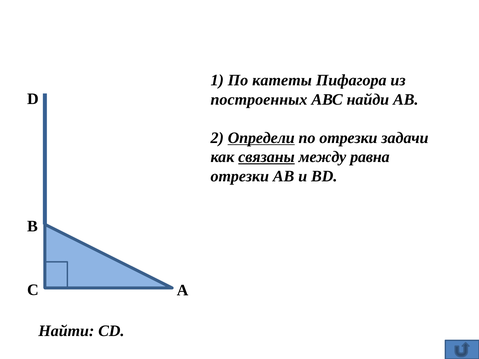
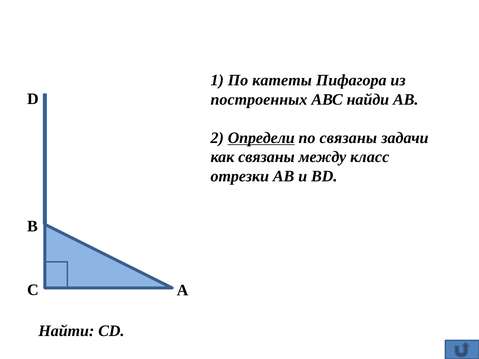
по отрезки: отрезки -> связаны (348, 138)
связаны underline: present -> none (266, 157)
равна: равна -> класс (370, 157)
